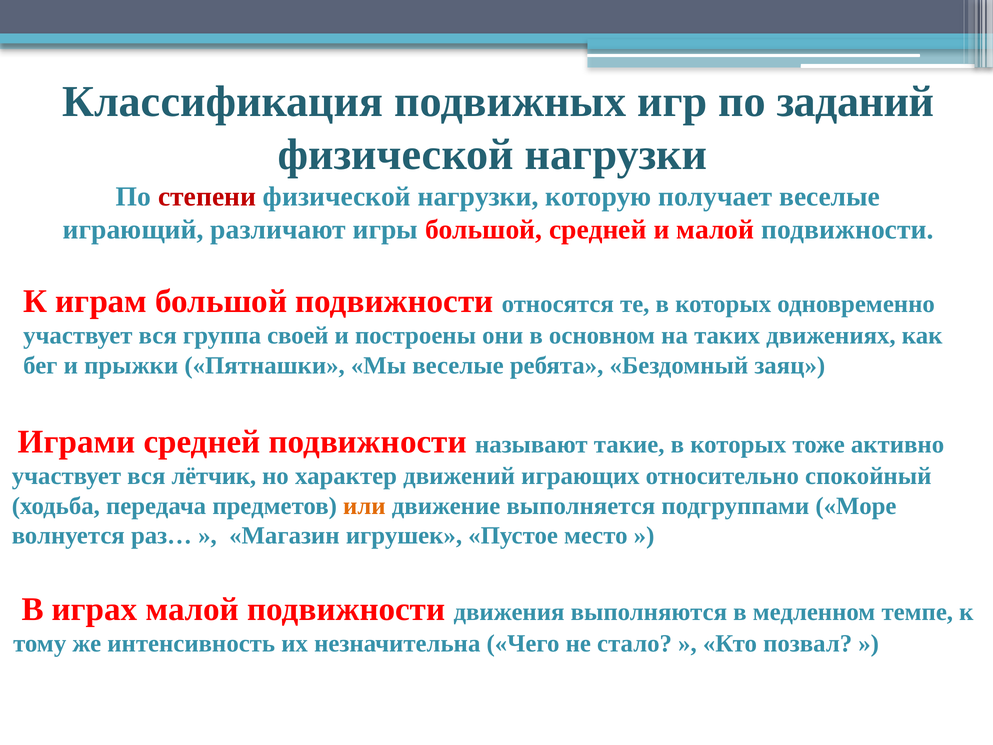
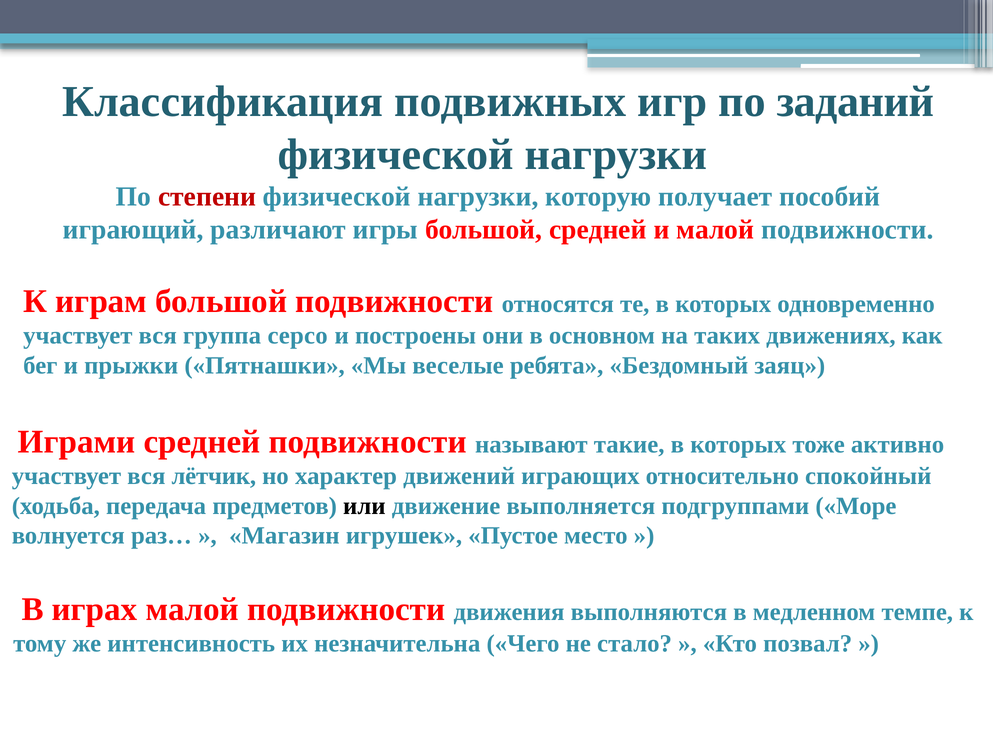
получает веселые: веселые -> пособий (830, 197)
своей: своей -> серсо (298, 336)
или colour: orange -> black (364, 506)
